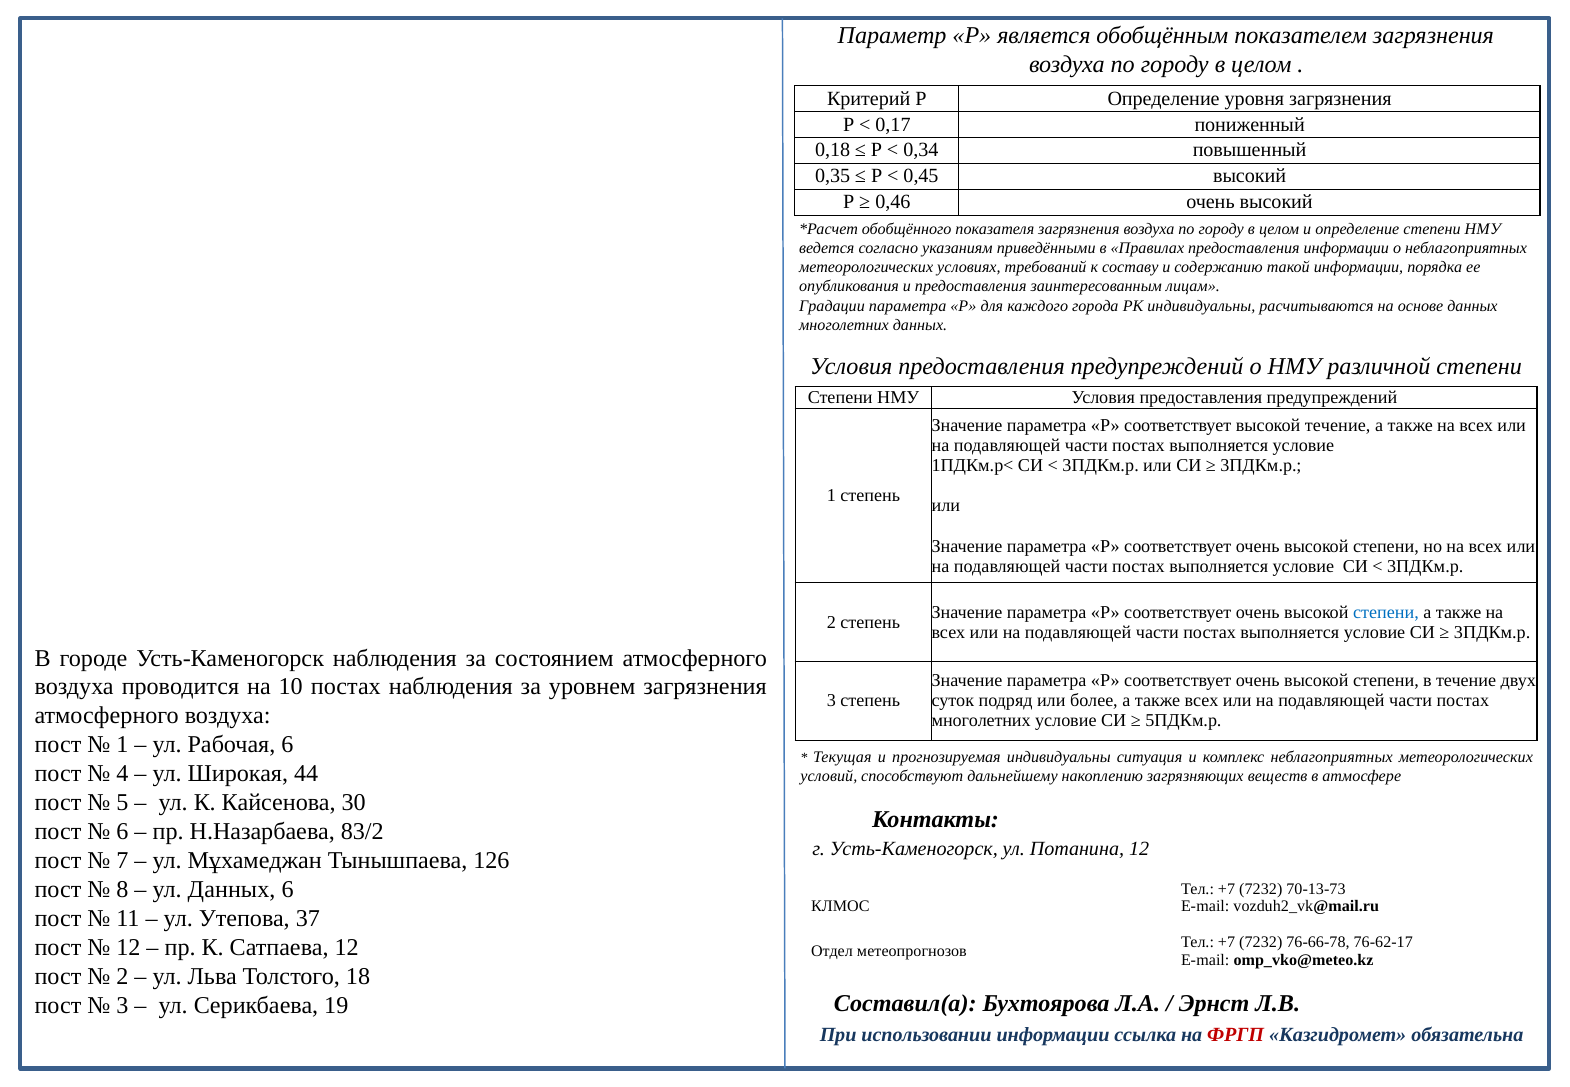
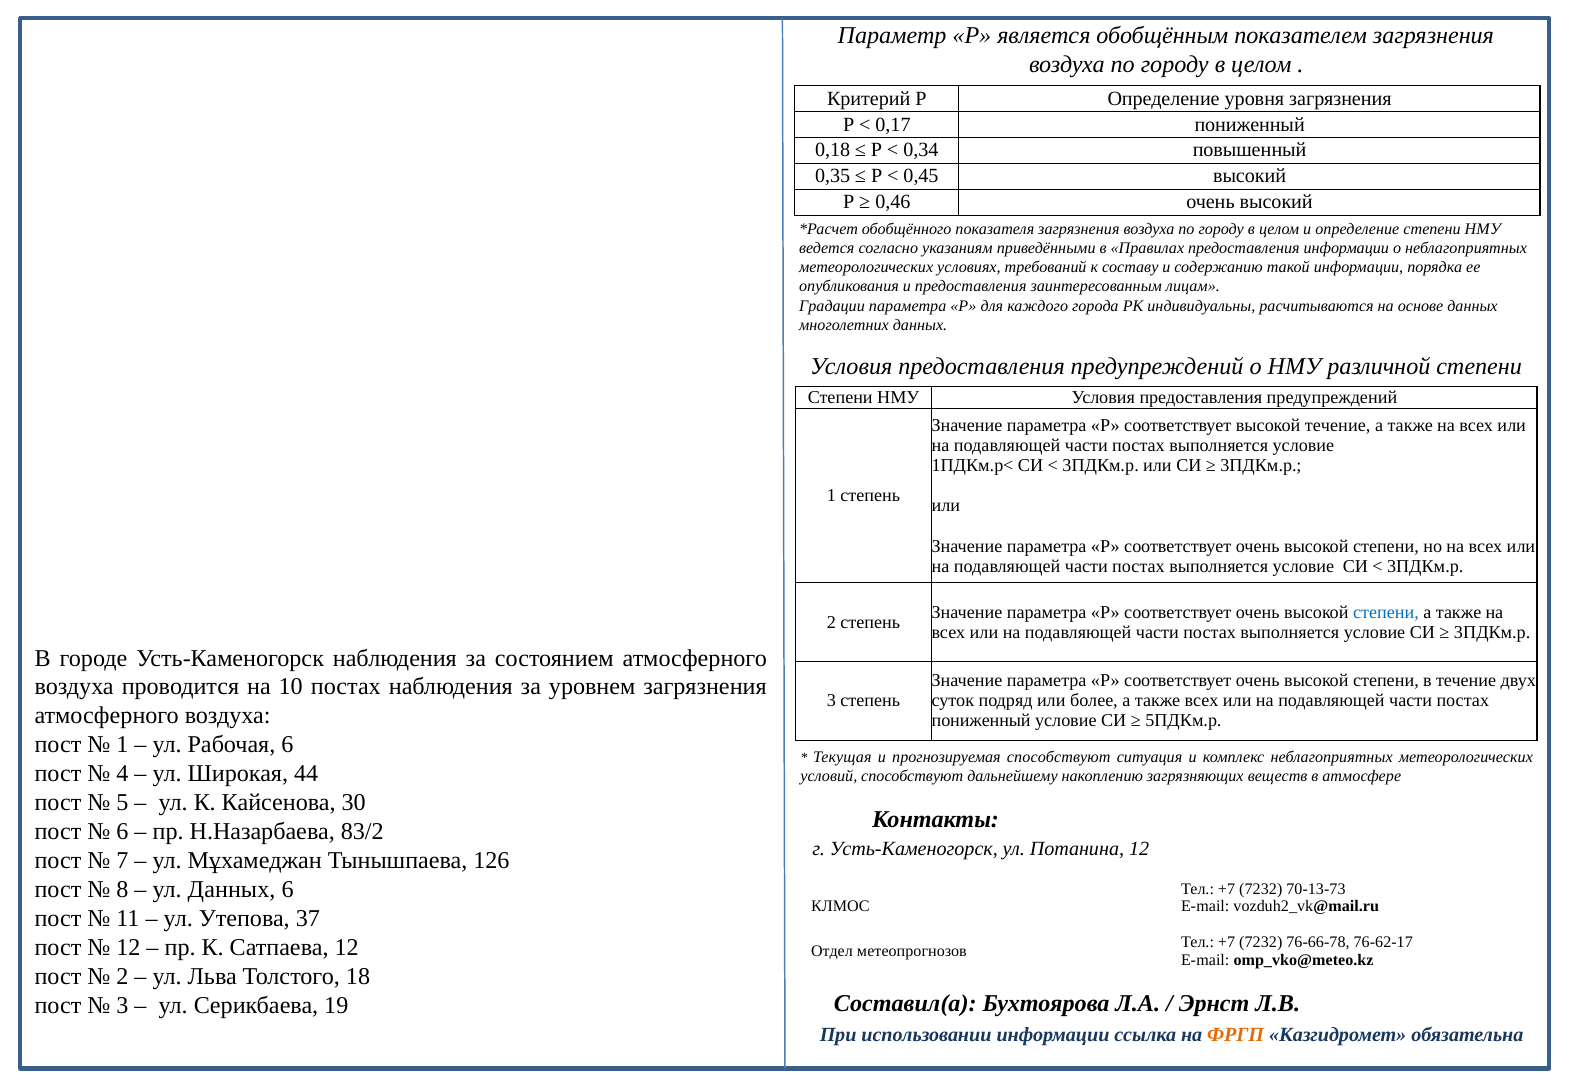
многолетних: многолетних -> пониженный (981, 721)
прогнозируемая индивидуальны: индивидуальны -> способствуют (1059, 757)
ФРГП colour: red -> orange (1236, 1035)
